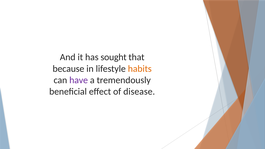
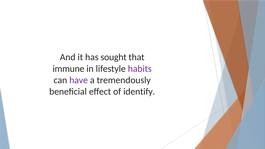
because: because -> immune (68, 69)
habits colour: orange -> purple (140, 69)
disease: disease -> identify (139, 92)
